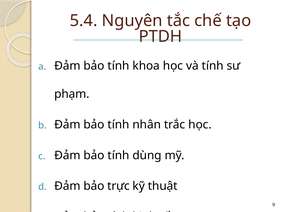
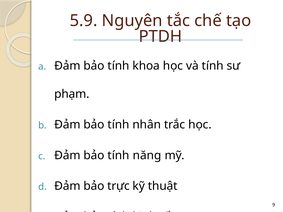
5.4: 5.4 -> 5.9 (84, 21)
dùng: dùng -> năng (147, 156)
